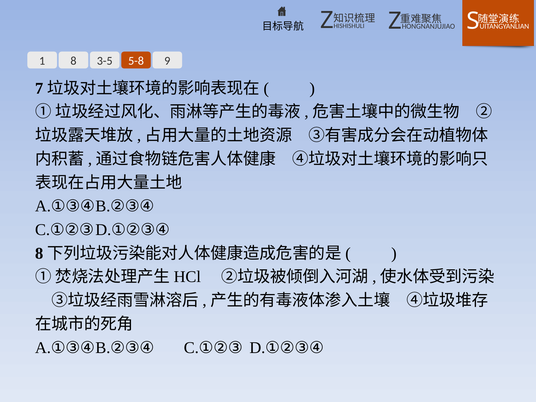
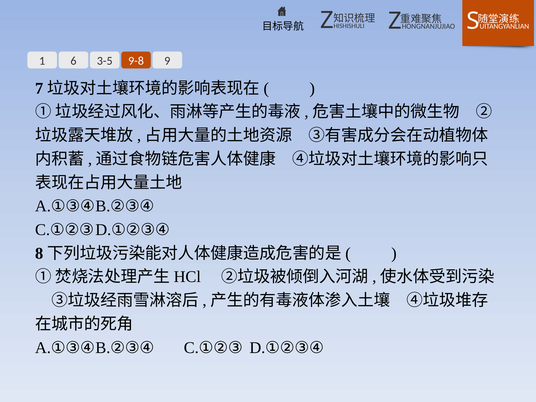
8: 8 -> 6 (73, 61)
5-8: 5-8 -> 9-8 (136, 61)
